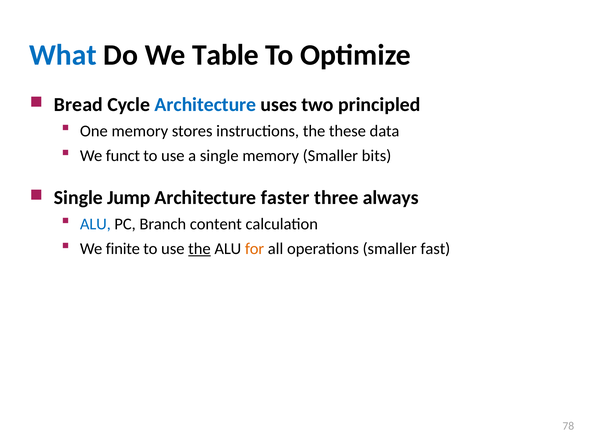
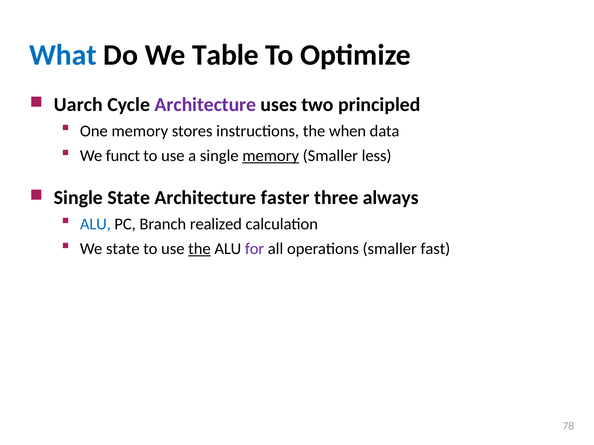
Bread: Bread -> Uarch (78, 105)
Architecture colour: blue -> purple (205, 105)
these: these -> when (347, 131)
memory underline: none -> present (271, 156)
bits: bits -> less (377, 156)
Single Jump: Jump -> State (129, 198)
content: content -> realized (216, 224)
We finite: finite -> state (123, 249)
for colour: orange -> purple (255, 249)
